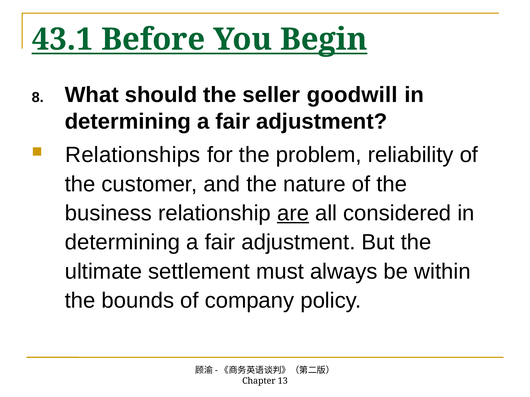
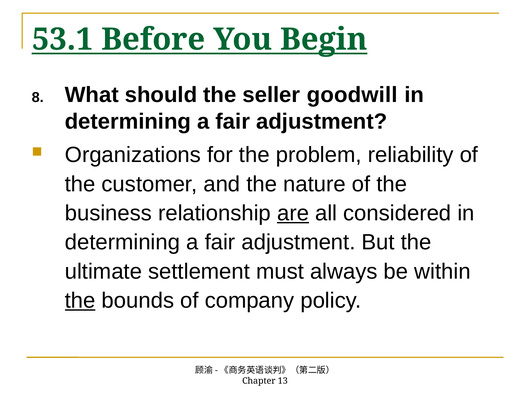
43.1: 43.1 -> 53.1 (63, 39)
Relationships: Relationships -> Organizations (133, 155)
the underline: none -> present (80, 301)
